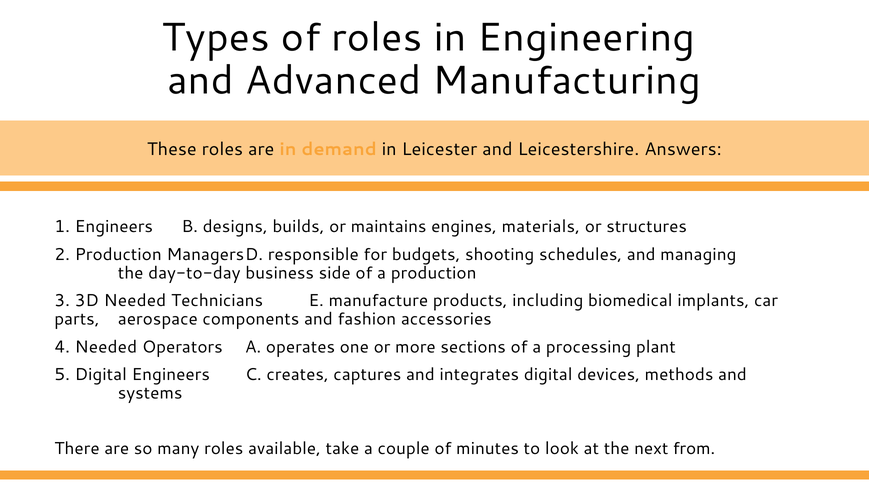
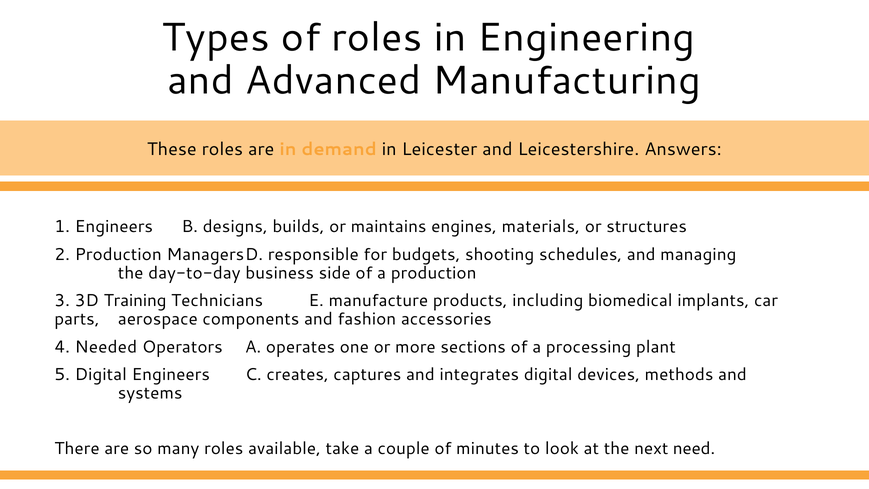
3D Needed: Needed -> Training (135, 301)
from: from -> need (694, 448)
